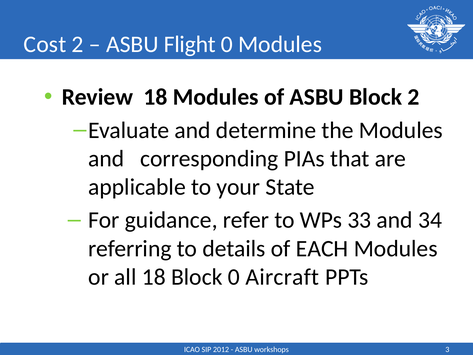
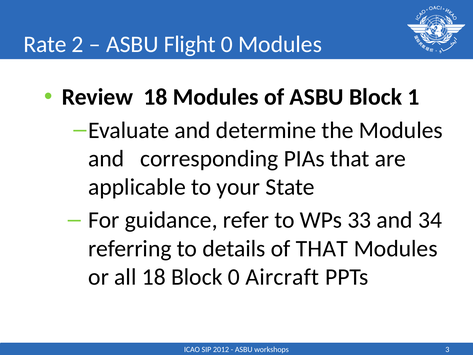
Cost: Cost -> Rate (45, 44)
Block 2: 2 -> 1 (413, 97)
of EACH: EACH -> THAT (322, 248)
